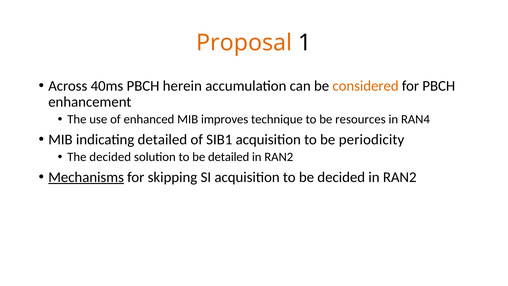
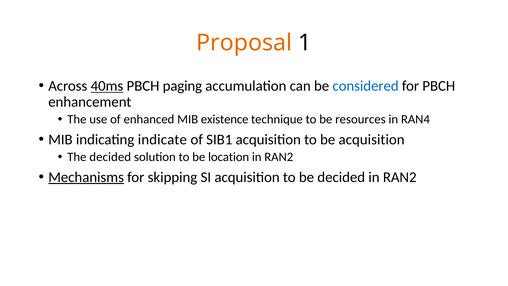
40ms underline: none -> present (107, 86)
herein: herein -> paging (182, 86)
considered colour: orange -> blue (366, 86)
improves: improves -> existence (225, 119)
indicating detailed: detailed -> indicate (162, 139)
be periodicity: periodicity -> acquisition (372, 139)
be detailed: detailed -> location (229, 157)
